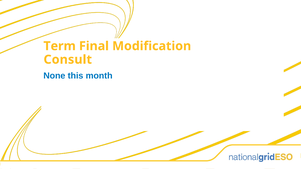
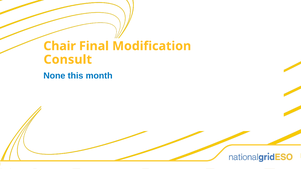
Term: Term -> Chair (60, 46)
